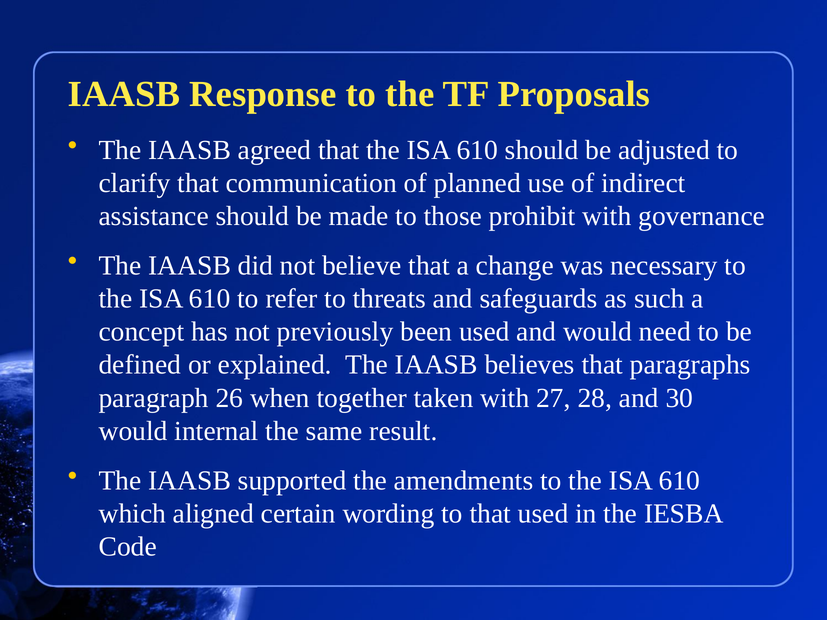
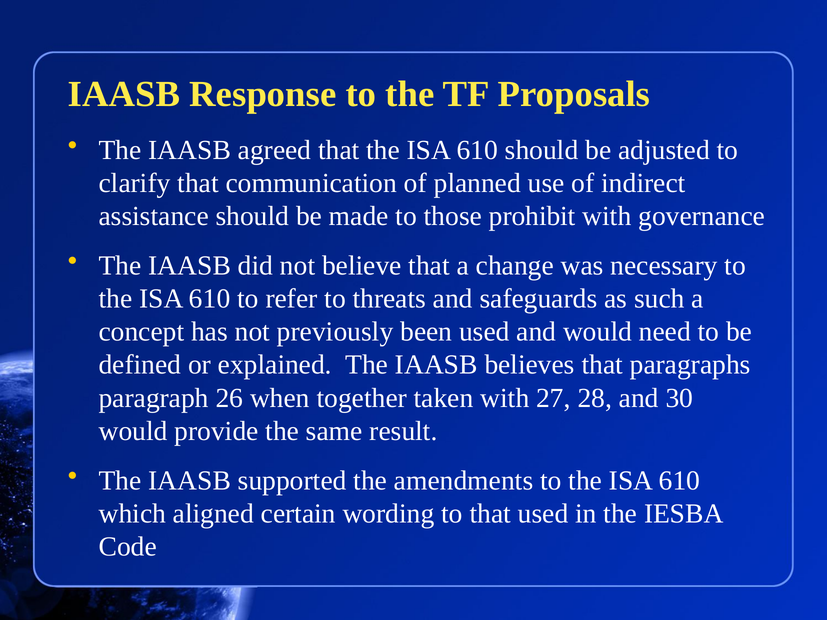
internal: internal -> provide (217, 431)
